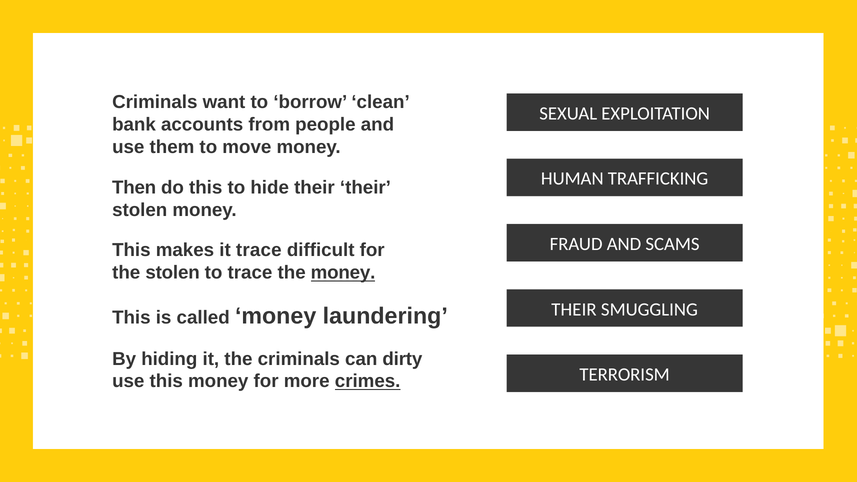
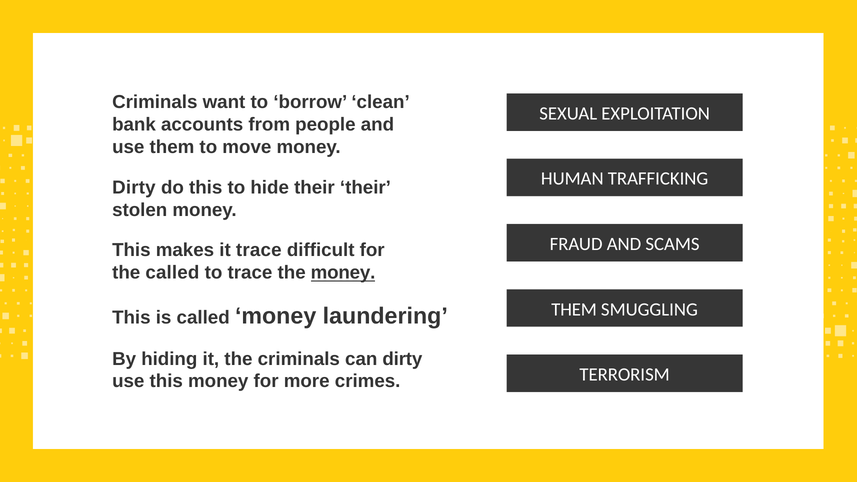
Then: Then -> Dirty (134, 187)
the stolen: stolen -> called (172, 273)
THEIR: THEIR -> THEM (574, 309)
crimes underline: present -> none (368, 381)
